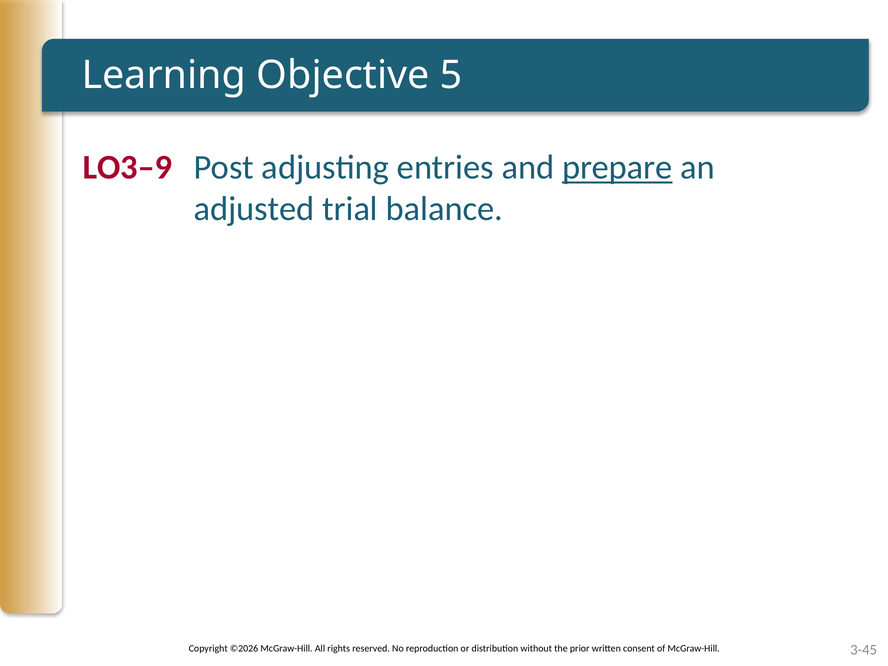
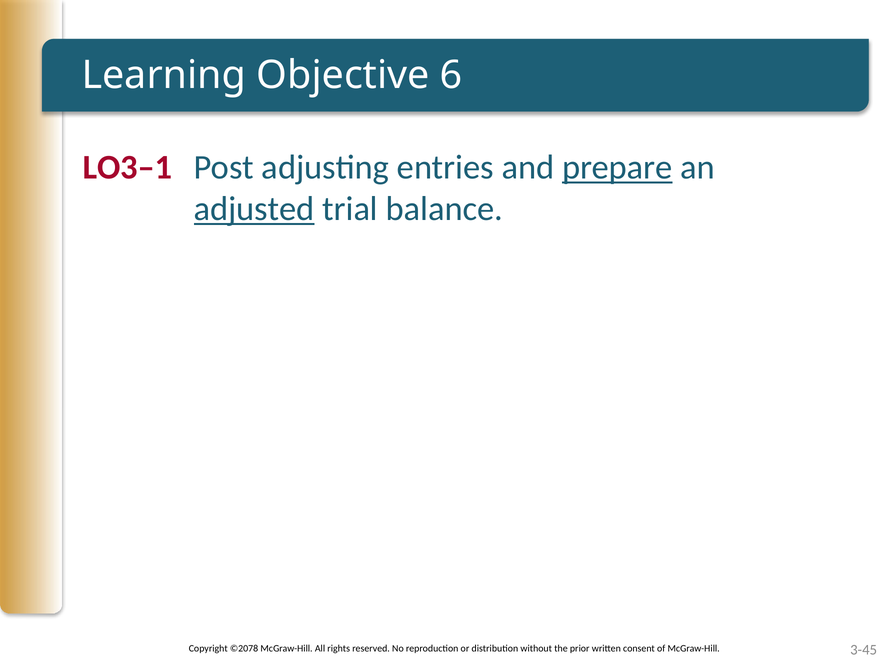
5: 5 -> 6 (451, 75)
LO3–9: LO3–9 -> LO3–1 (128, 168)
adjusted underline: none -> present (254, 209)
©2026: ©2026 -> ©2078 (244, 649)
